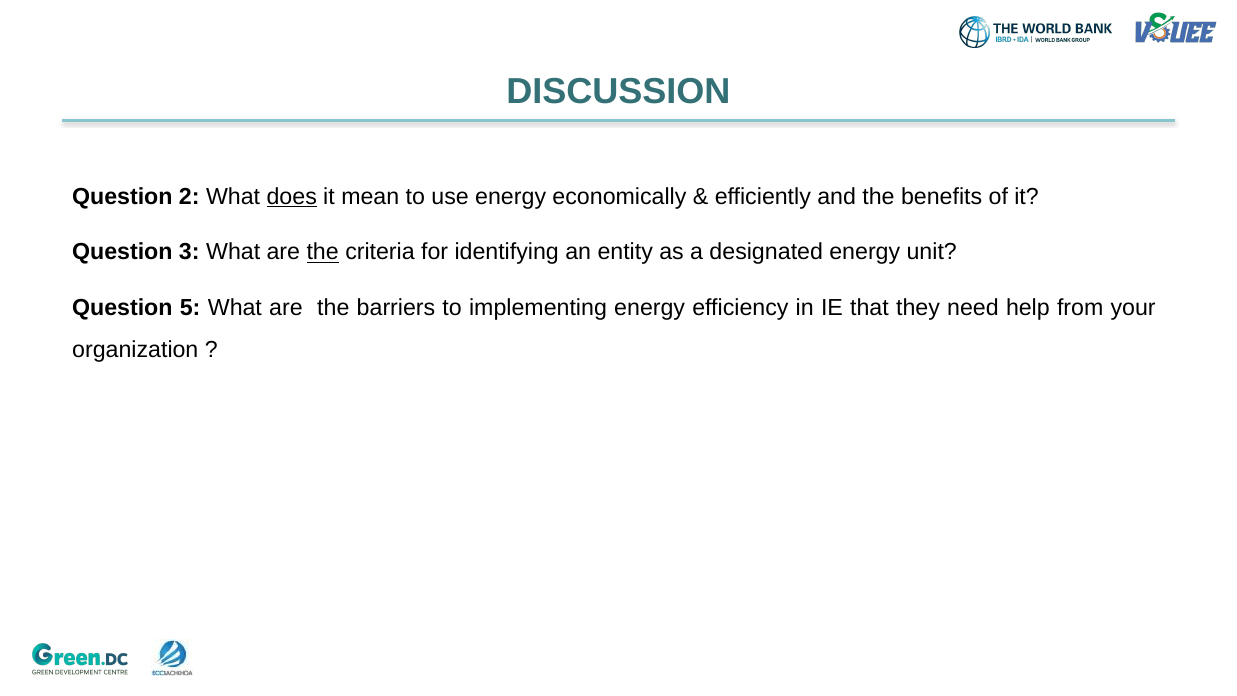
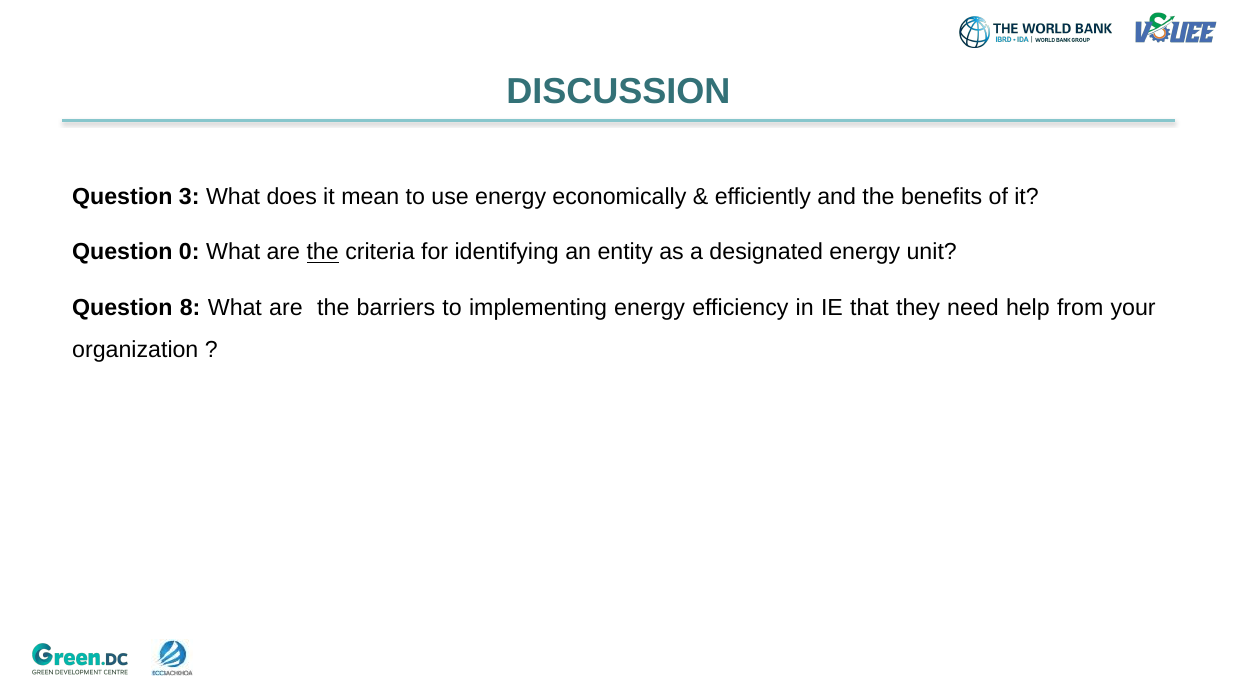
2: 2 -> 3 (189, 197)
does underline: present -> none (292, 197)
3: 3 -> 0 (189, 252)
5: 5 -> 8 (190, 308)
